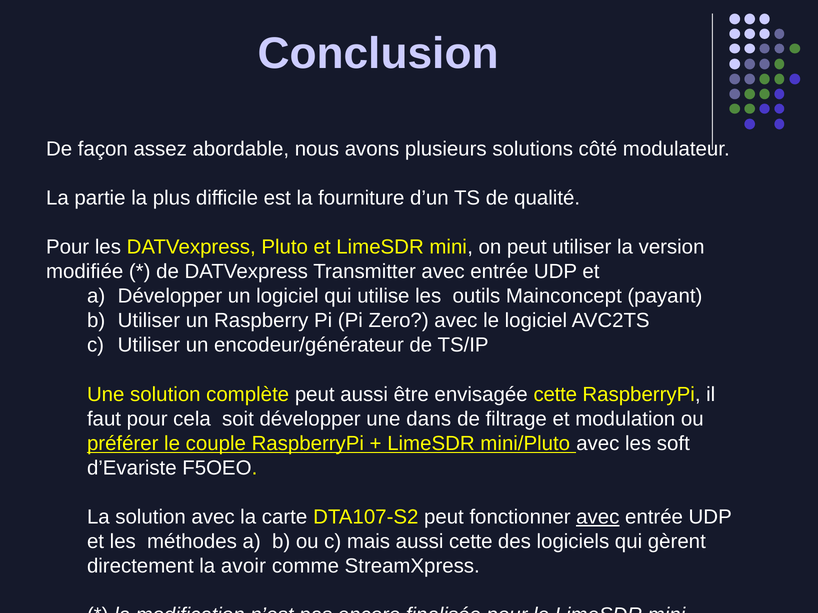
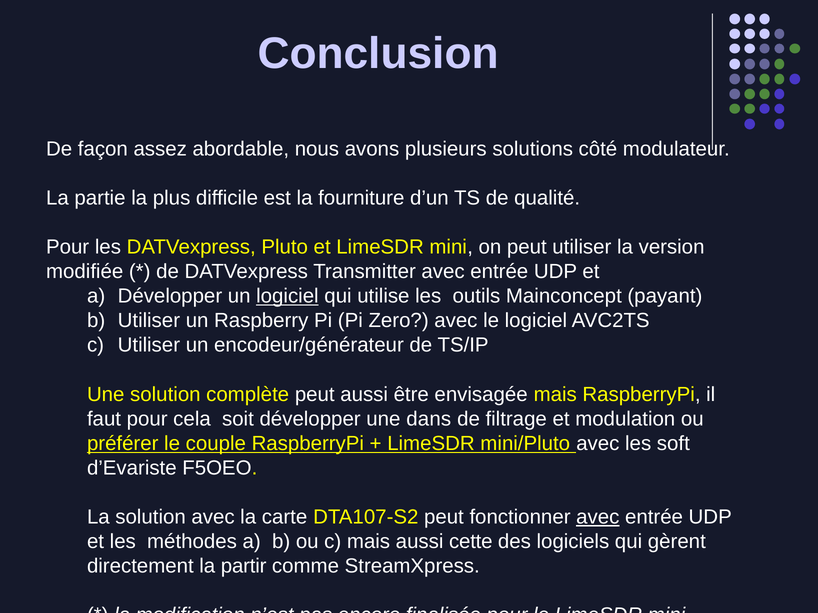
logiciel underline: none -> present (287, 296)
envisagée cette: cette -> mais (555, 395)
avoir: avoir -> partir (244, 566)
